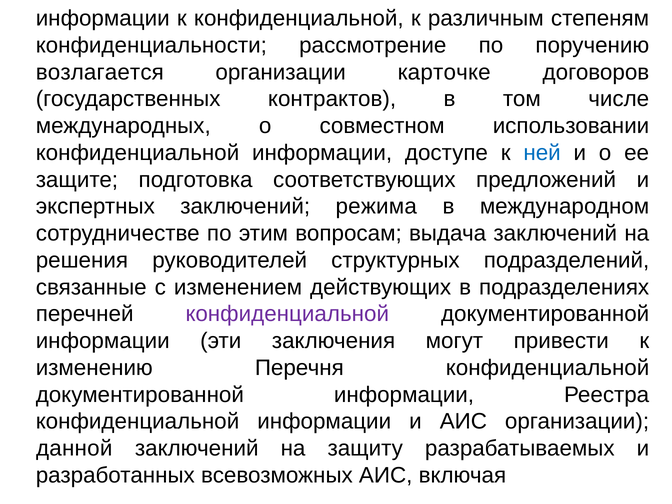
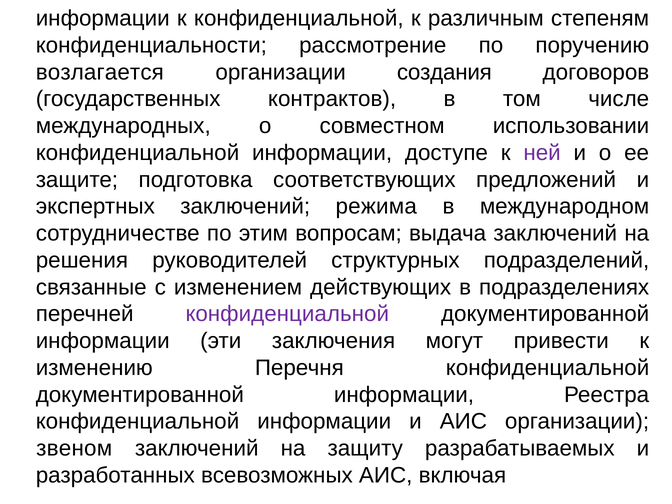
карточке: карточке -> создания (444, 72)
ней colour: blue -> purple (542, 153)
данной: данной -> звеном (74, 448)
